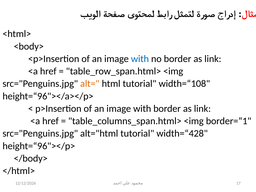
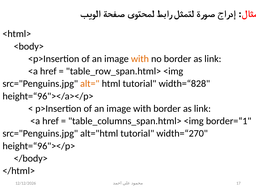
with colour: blue -> orange (140, 59)
width=“108: width=“108 -> width=“828 (184, 84)
width=“428: width=“428 -> width=“270 (182, 133)
